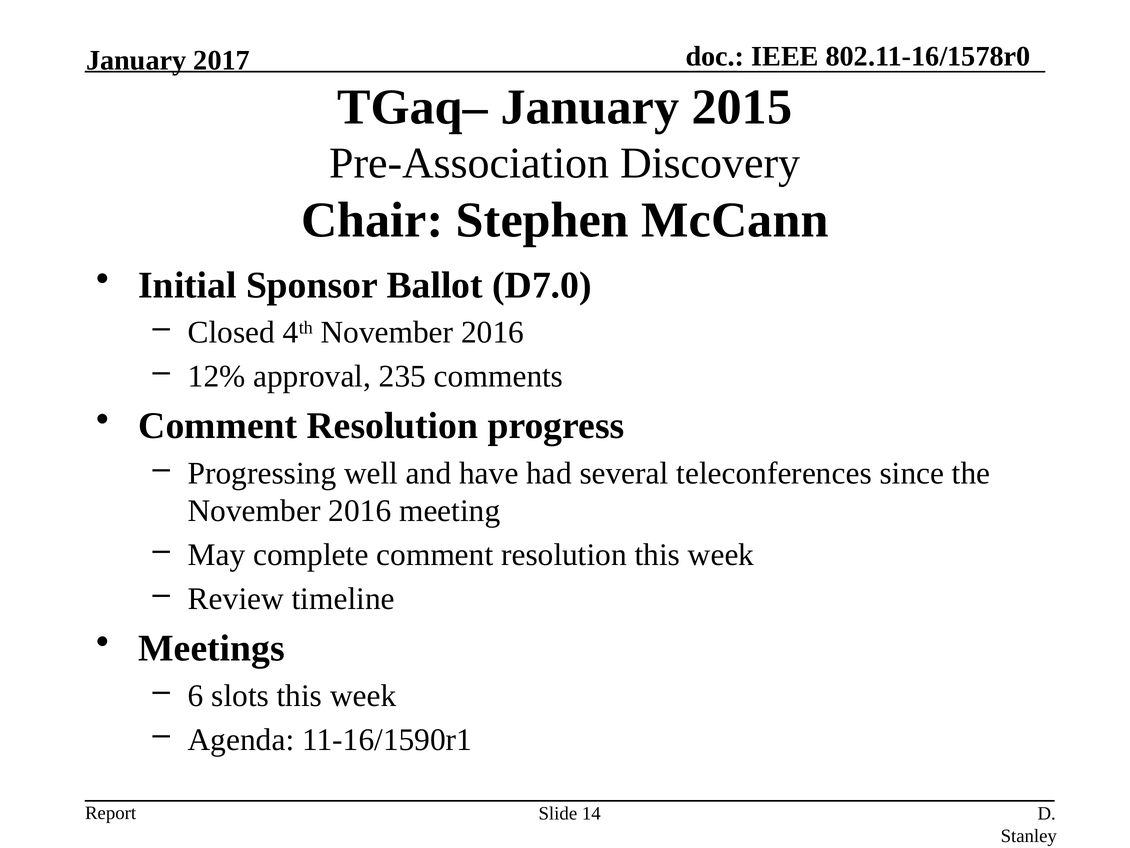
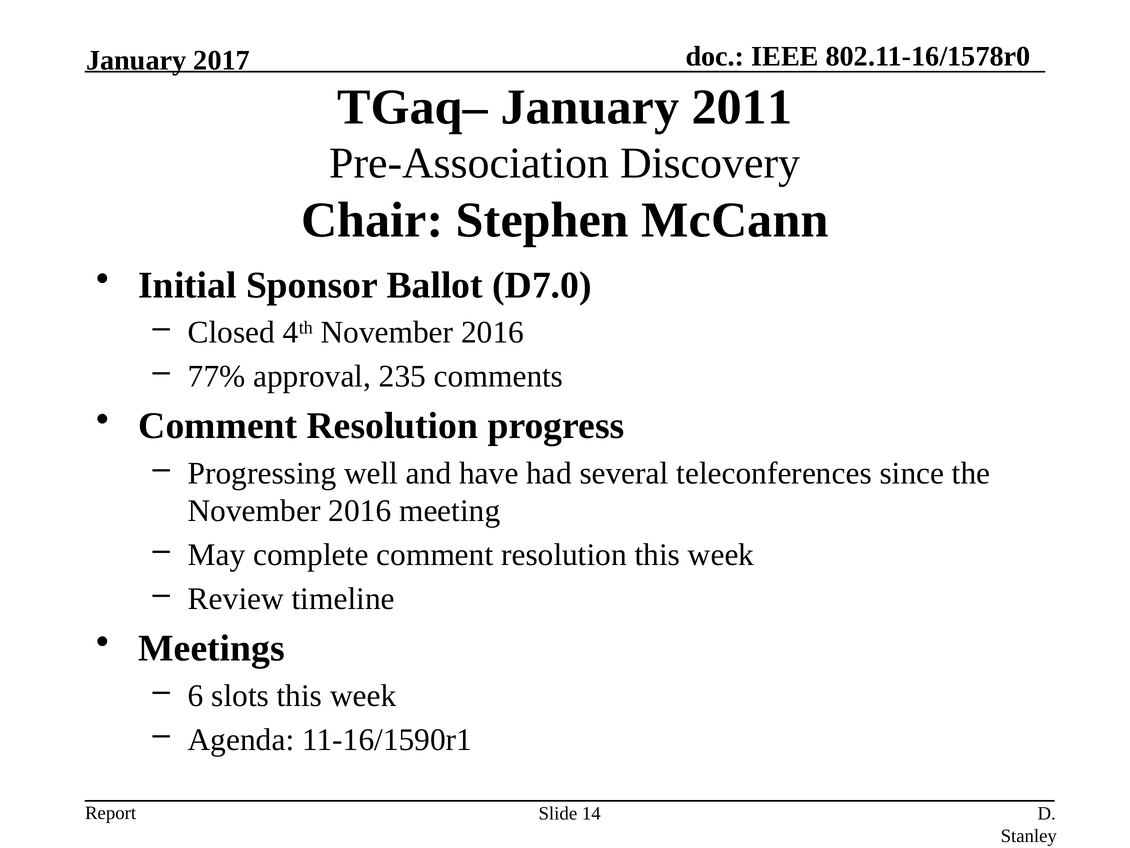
2015: 2015 -> 2011 (742, 107)
12%: 12% -> 77% (217, 376)
